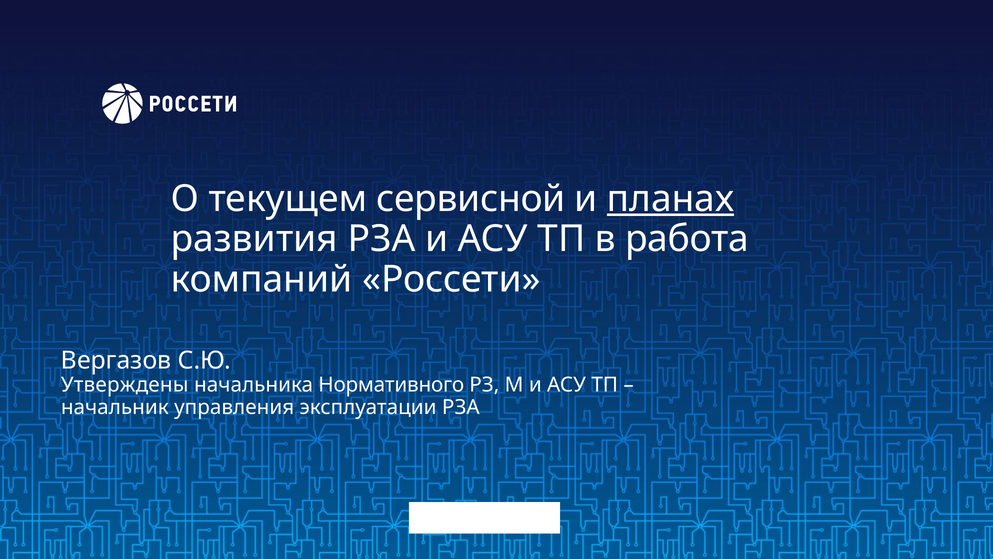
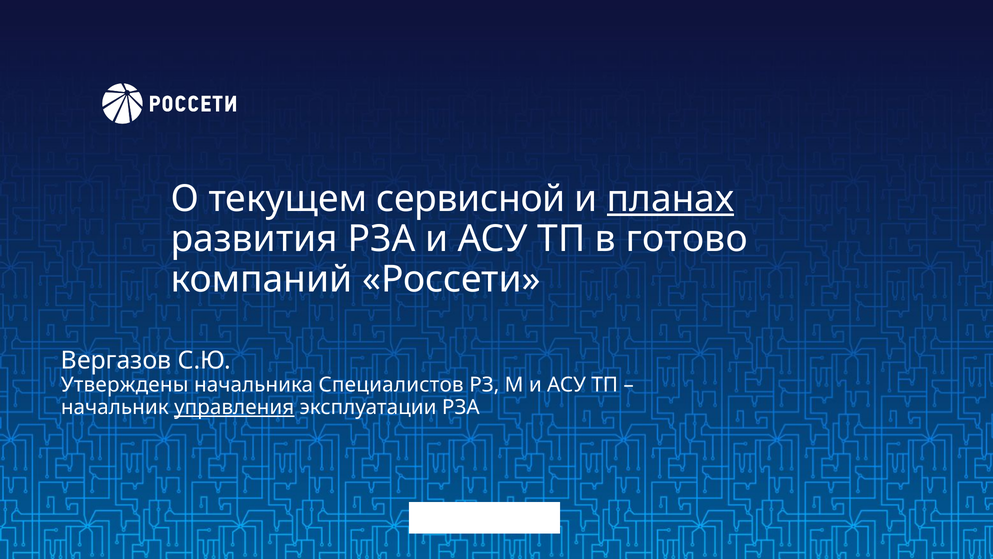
работа: работа -> готово (687, 239)
Нормативного: Нормативного -> Специалистов (391, 385)
управления underline: none -> present (234, 407)
